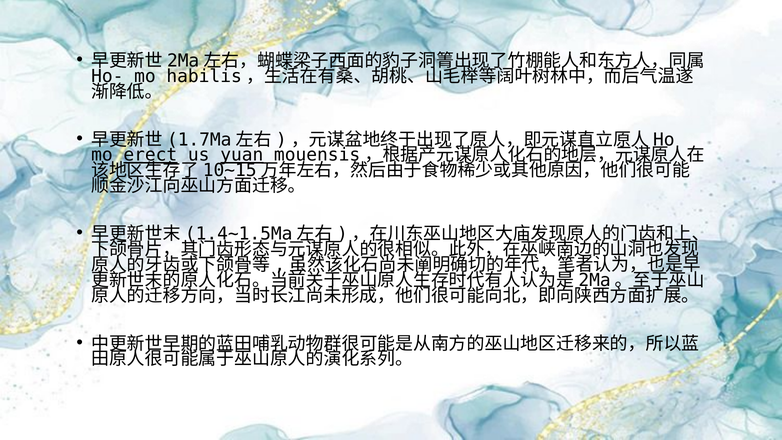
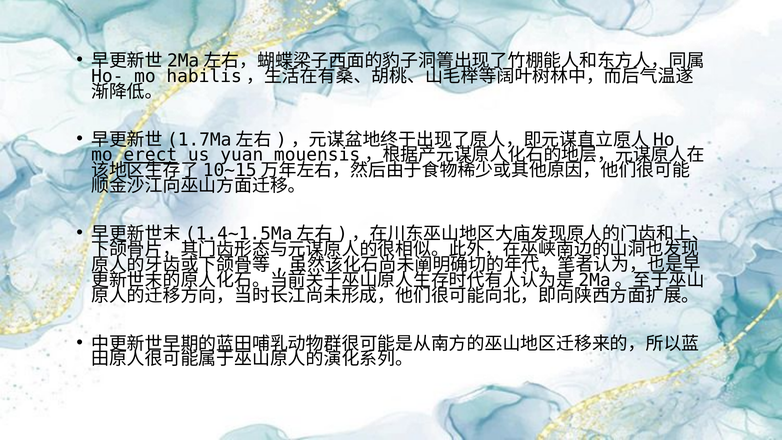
yuan underline: present -> none (242, 155)
